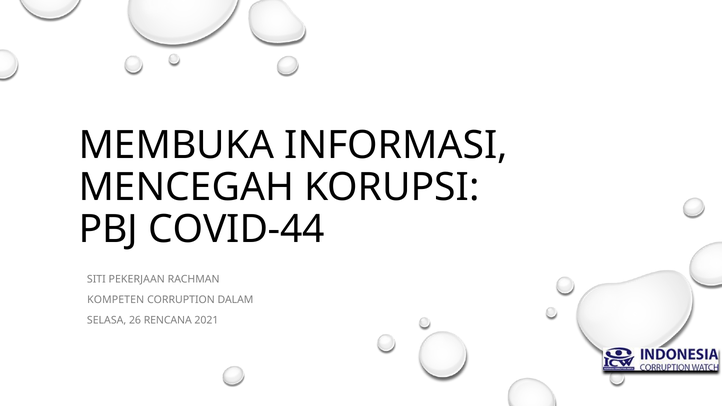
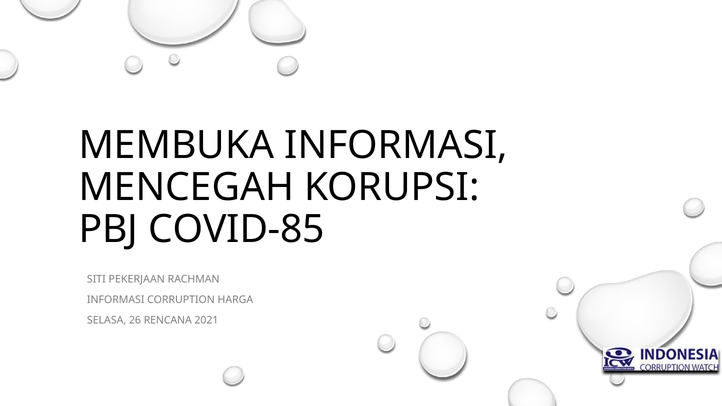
COVID-44: COVID-44 -> COVID-85 (237, 230)
KOMPETEN: KOMPETEN -> INFORMASI (116, 300)
DALAM: DALAM -> HARGA (235, 300)
